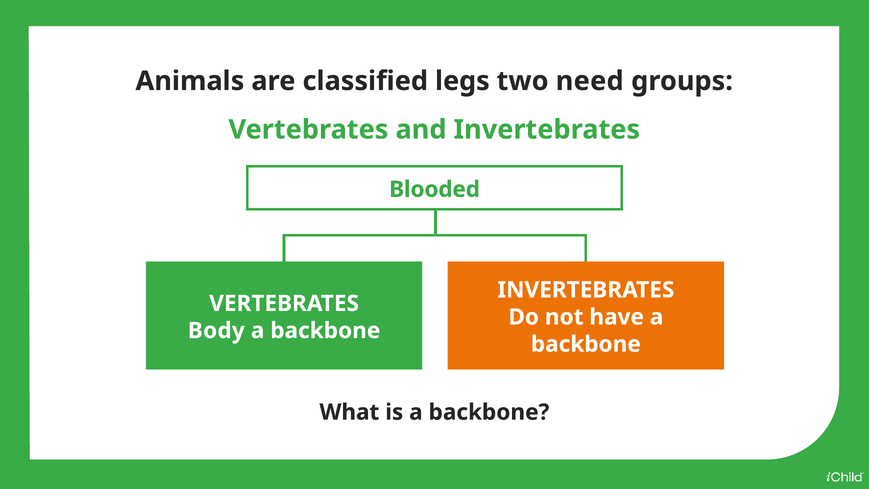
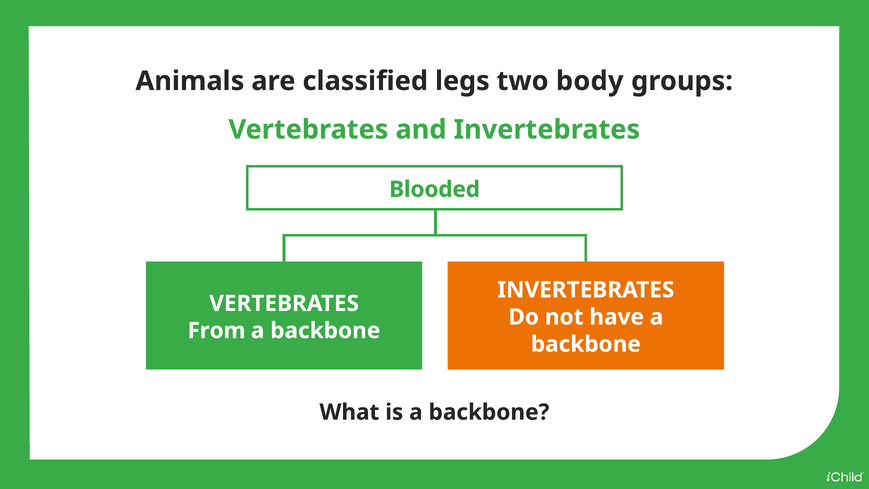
need: need -> body (590, 81)
Body: Body -> From (217, 331)
